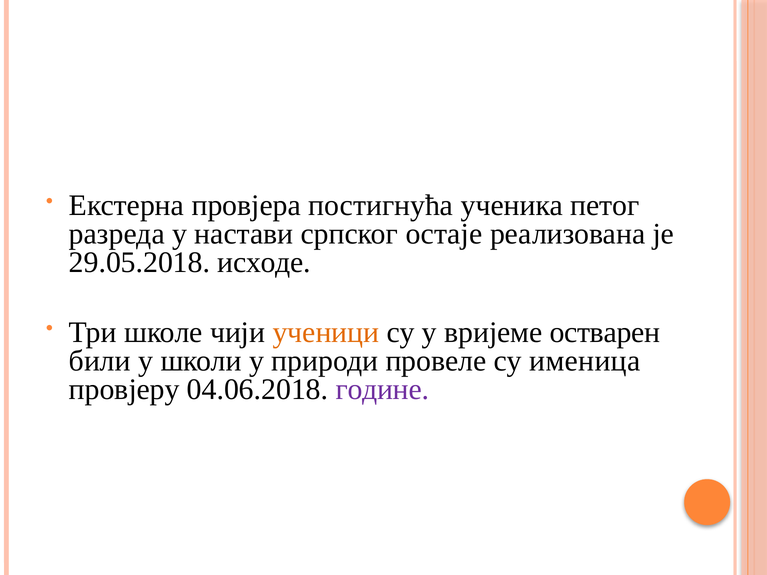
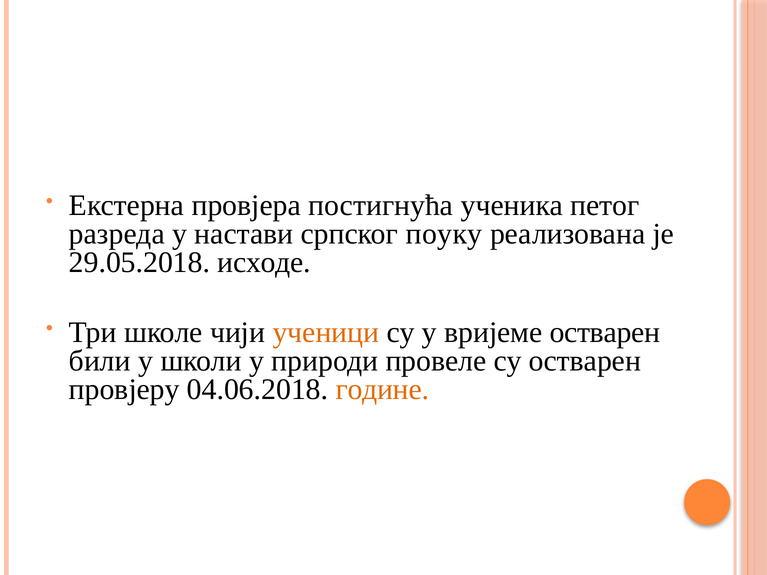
остаје: остаје -> поуку (444, 234)
су именица: именица -> остварен (585, 361)
године colour: purple -> orange (382, 390)
